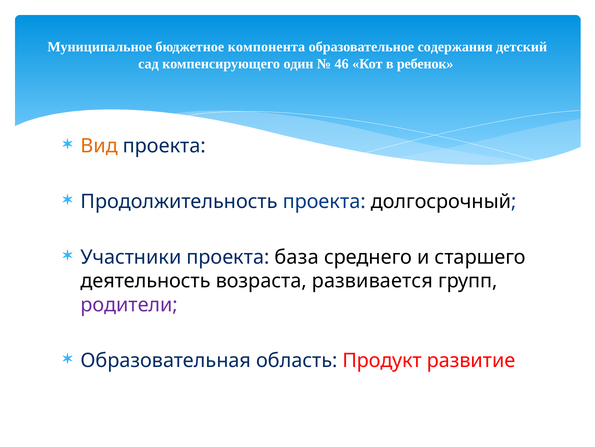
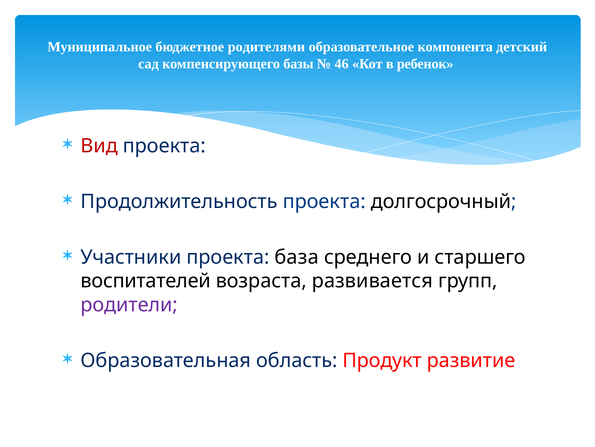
компонента: компонента -> родителями (266, 47)
содержания: содержания -> компонента (455, 47)
один: один -> базы (298, 64)
Вид colour: orange -> red (99, 146)
деятельность: деятельность -> воспитателей (146, 281)
